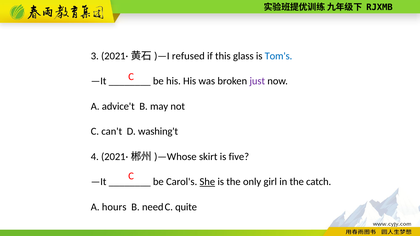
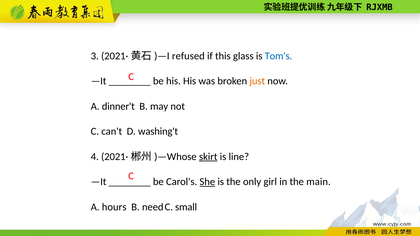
just colour: purple -> orange (257, 81)
advice't: advice't -> dinner't (118, 106)
skirt underline: none -> present (208, 157)
five: five -> line (239, 157)
catch: catch -> main (319, 182)
quite: quite -> small (186, 207)
